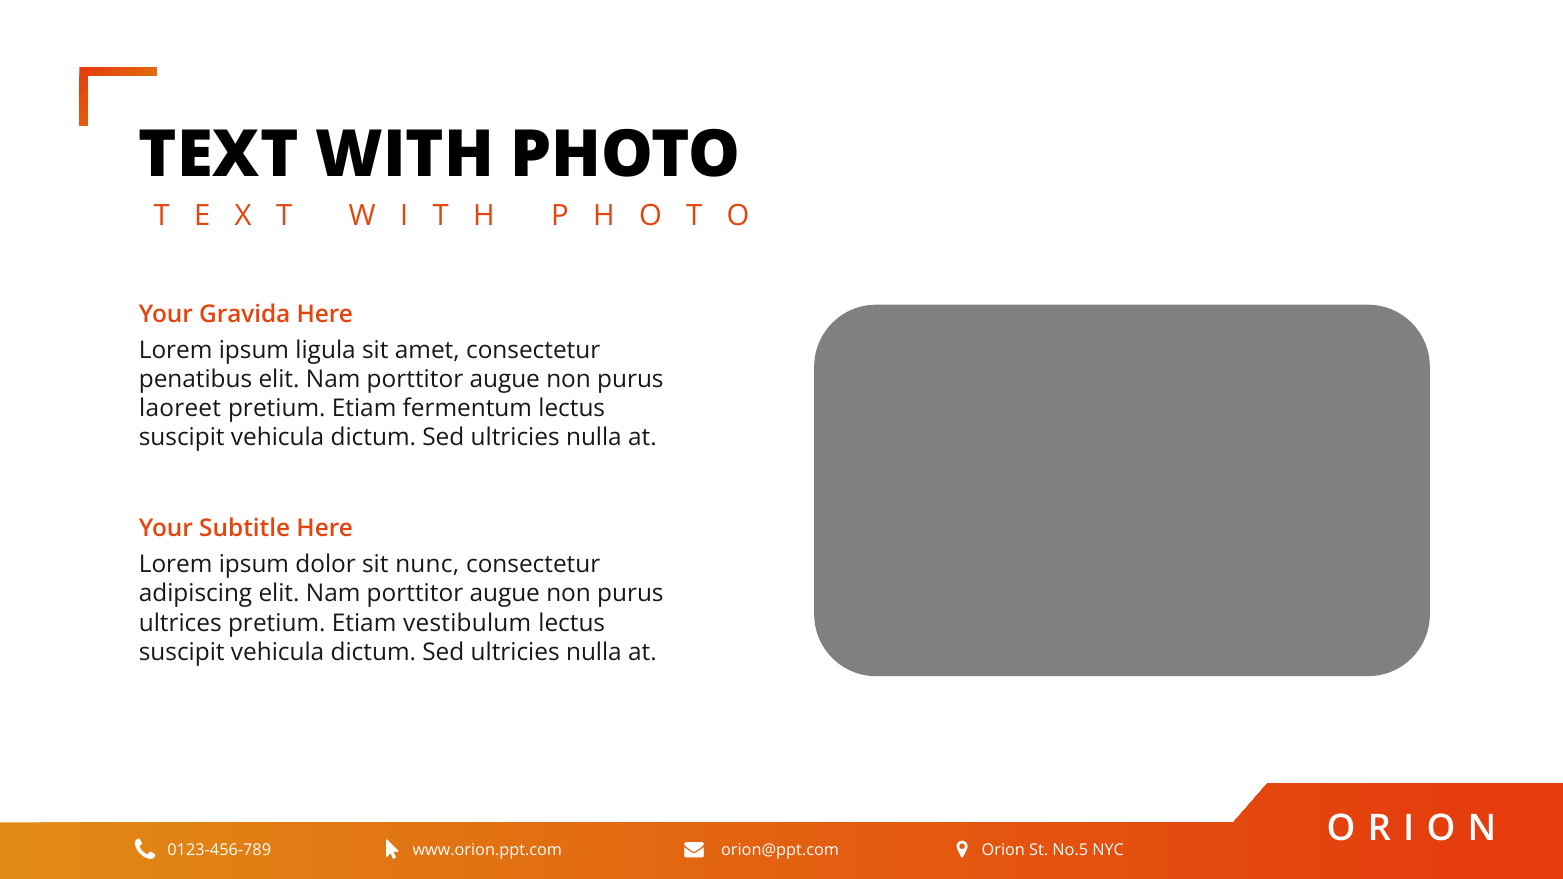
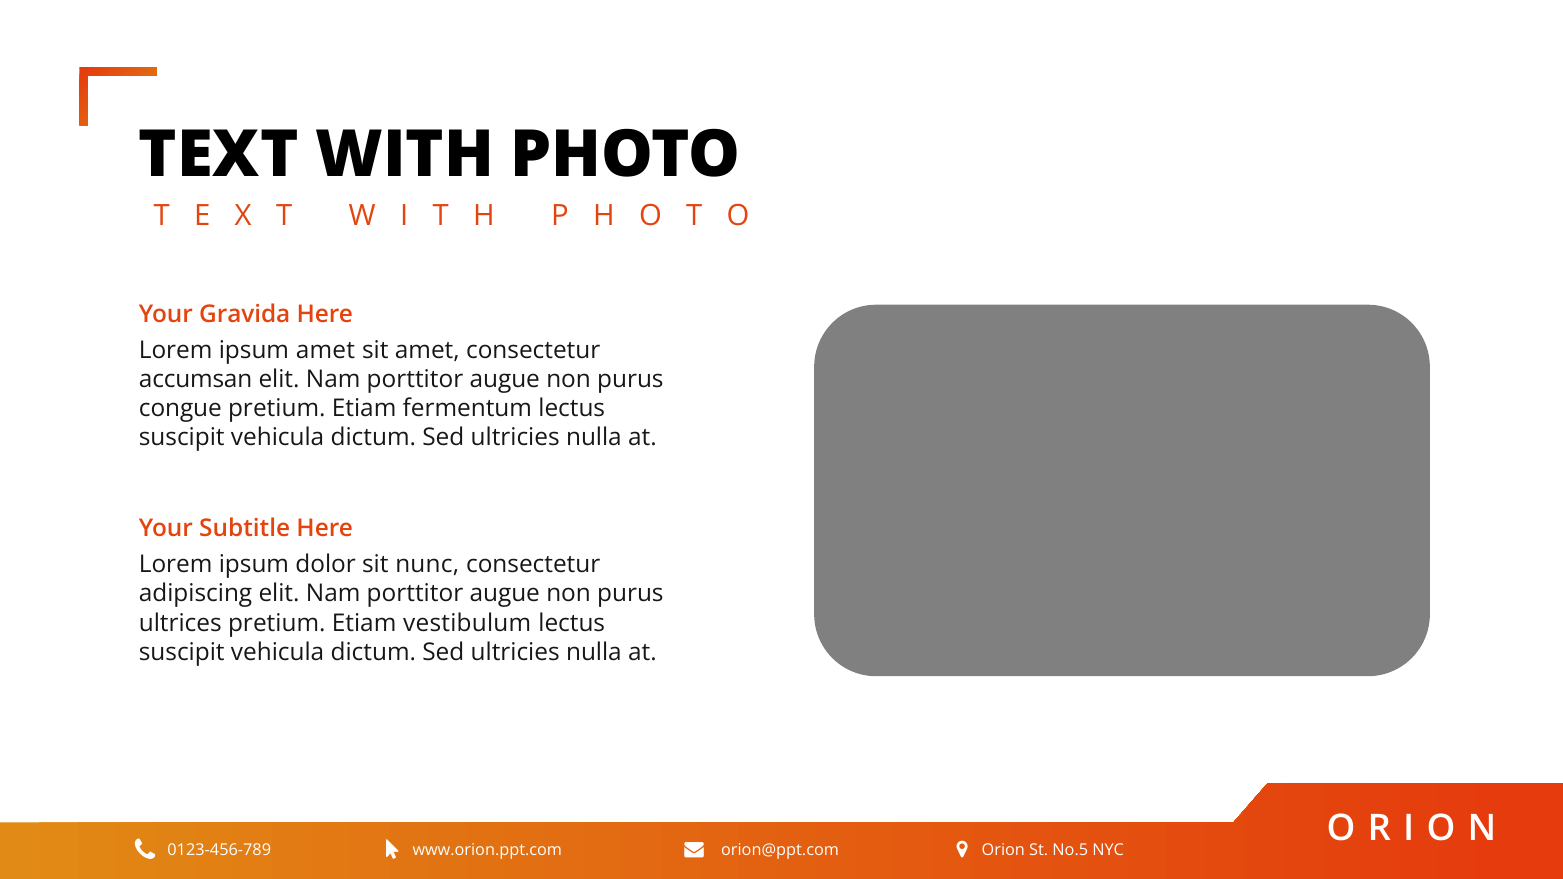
ipsum ligula: ligula -> amet (325, 350)
penatibus: penatibus -> accumsan (196, 379)
laoreet: laoreet -> congue (180, 409)
